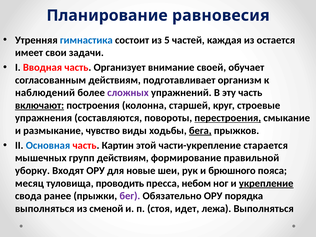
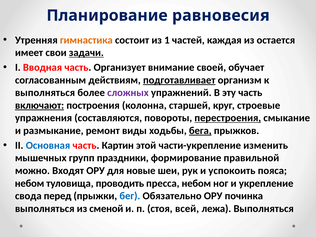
гимнастика colour: blue -> orange (86, 40)
5: 5 -> 1 (167, 40)
задачи underline: none -> present (86, 53)
подготавливает underline: none -> present (179, 80)
наблюдений: наблюдений -> выполняться (45, 93)
чувство: чувство -> ремонт (103, 131)
старается: старается -> изменить (266, 145)
групп действиям: действиям -> праздники (123, 158)
уборку: уборку -> можно (32, 171)
брюшного: брюшного -> успокоить (232, 171)
месяц: месяц -> небом (30, 183)
укрепление underline: present -> none (266, 183)
ранее: ранее -> перед (58, 196)
бег colour: purple -> blue (130, 196)
порядка: порядка -> починка (244, 196)
идет: идет -> всей (187, 209)
